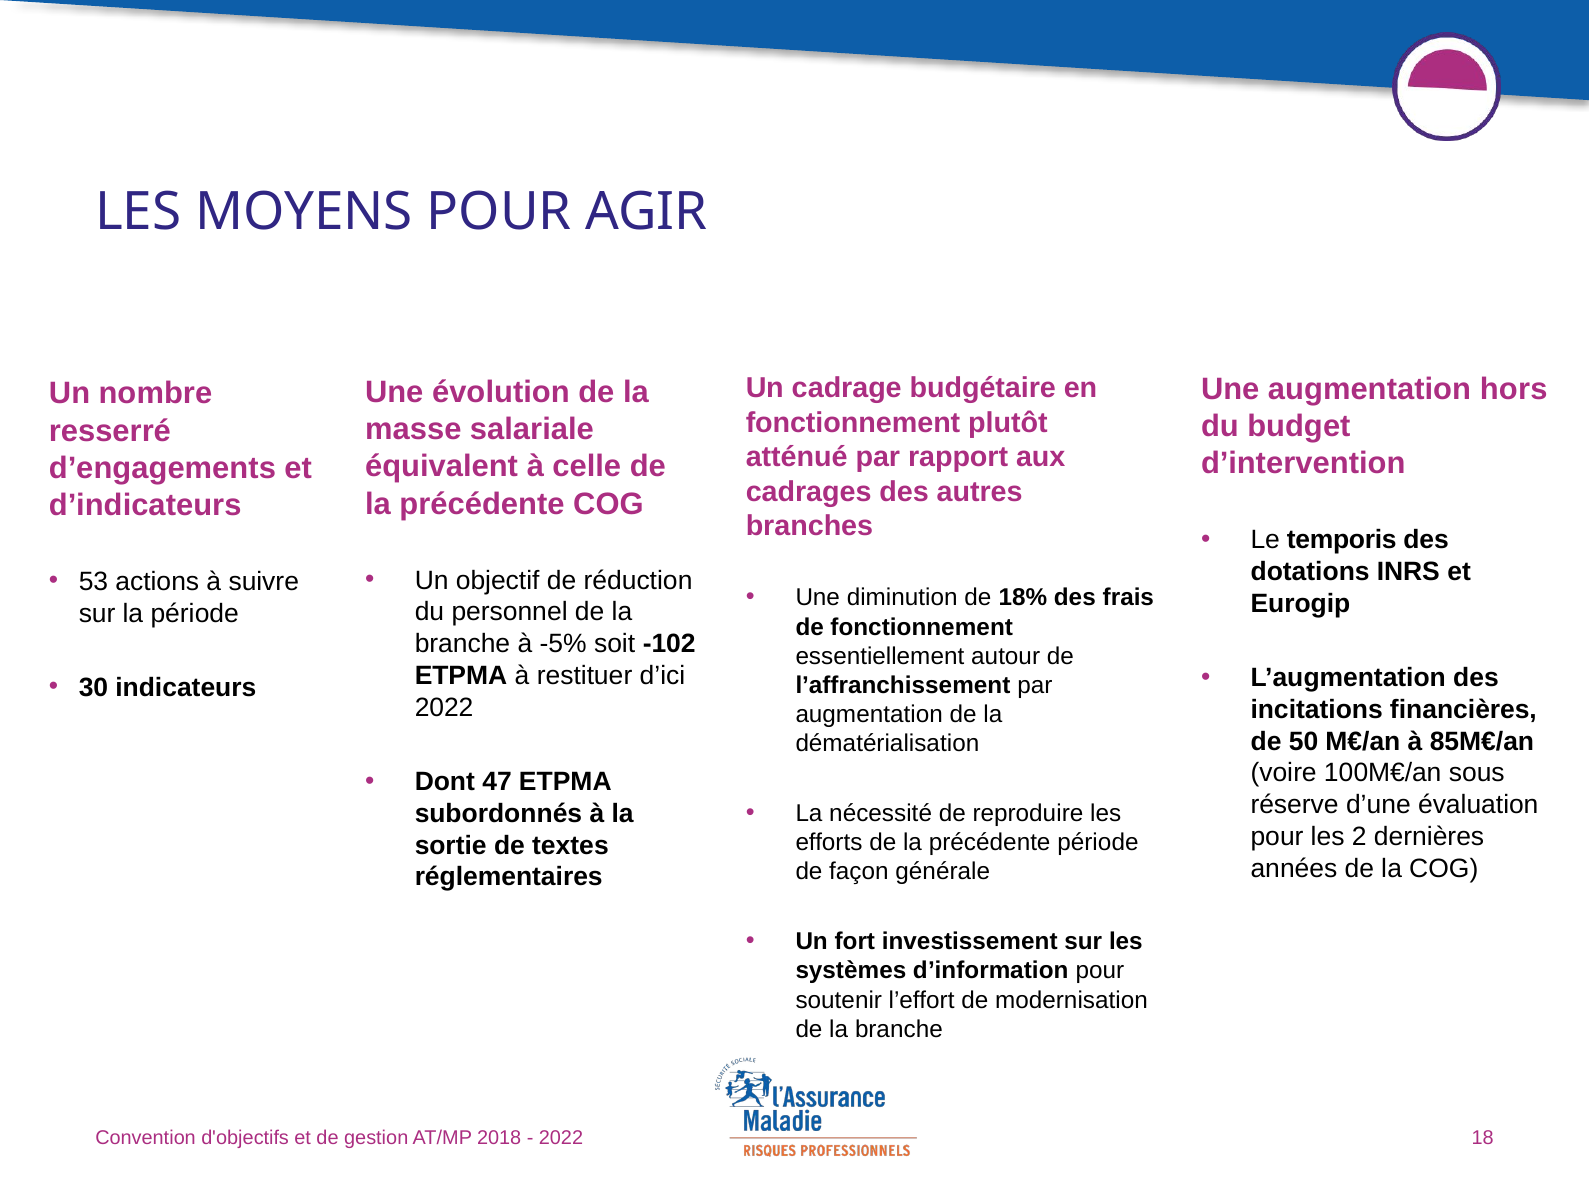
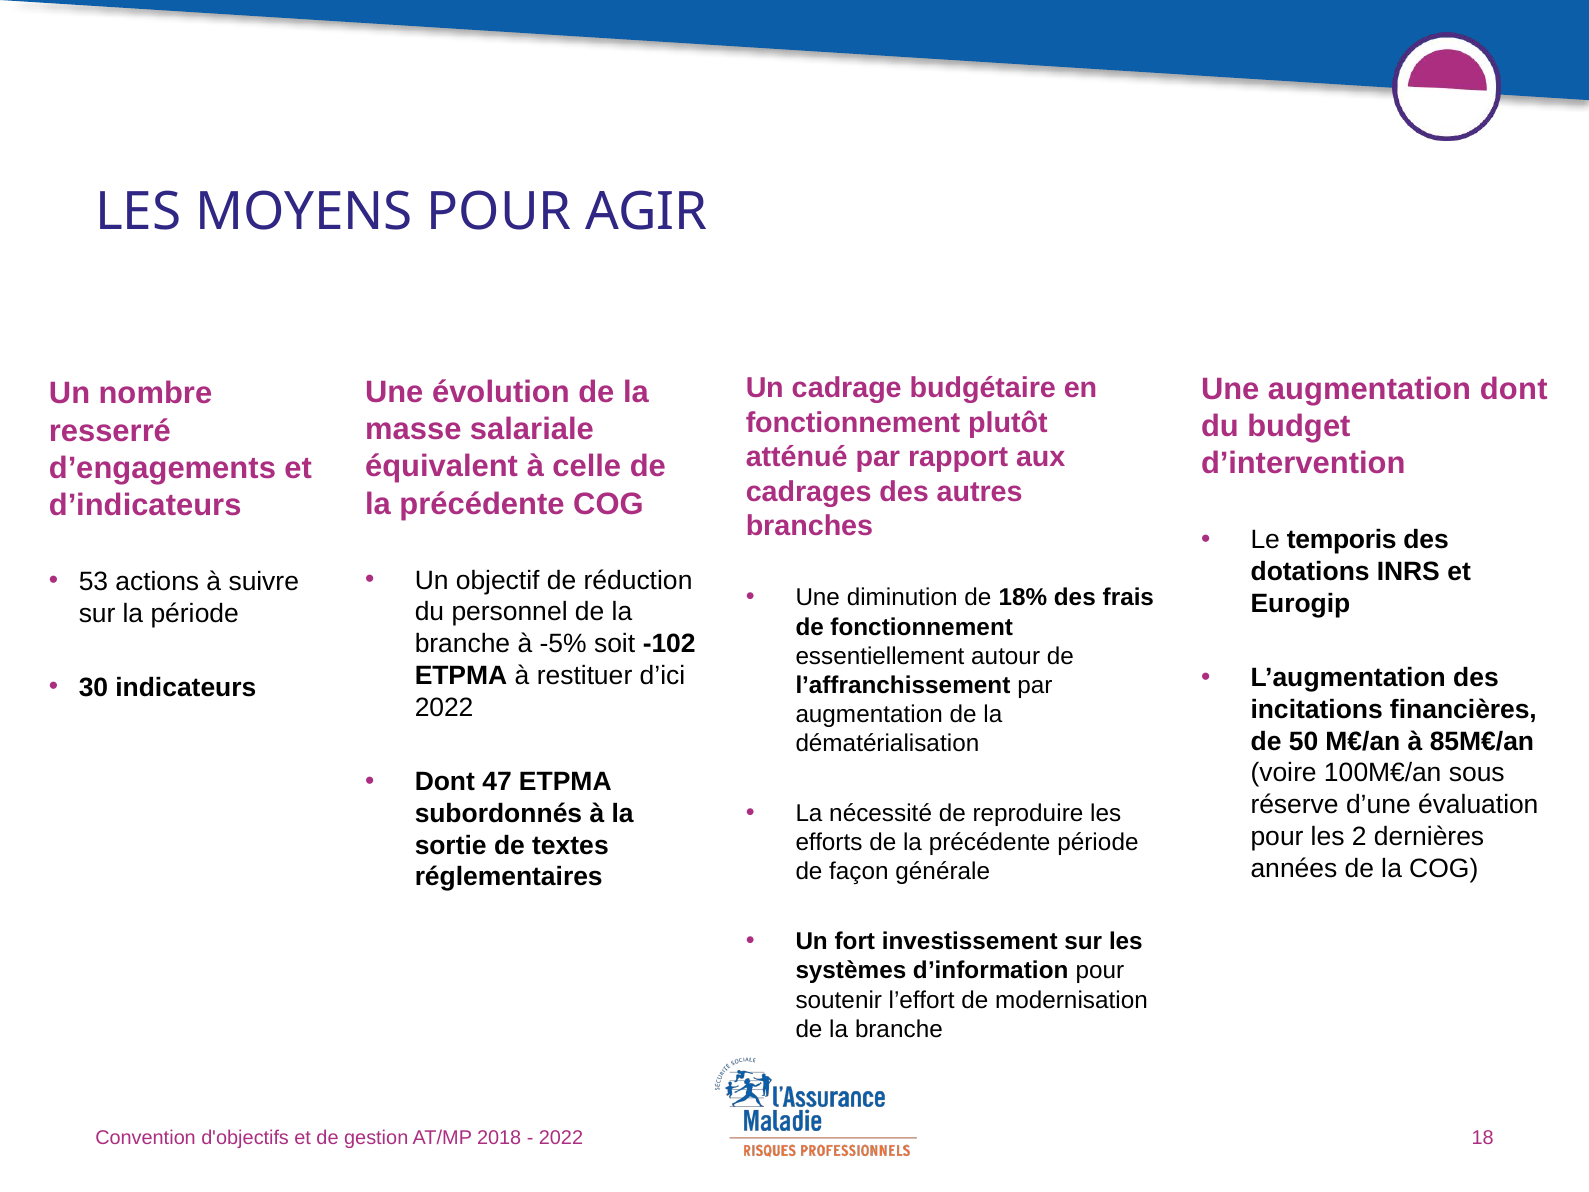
augmentation hors: hors -> dont (1514, 389)
